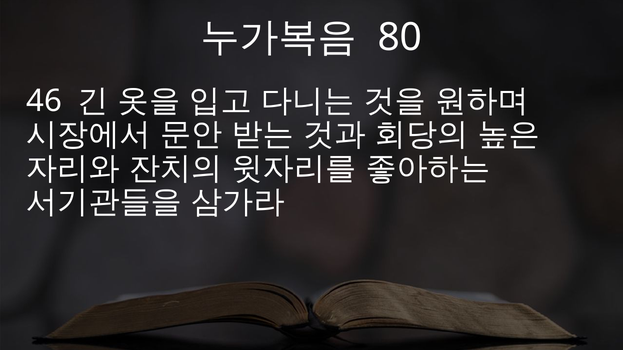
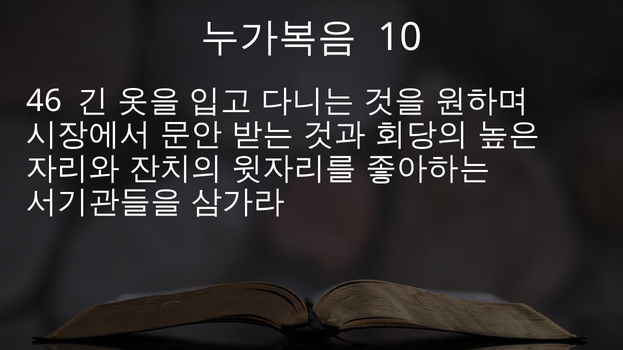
80: 80 -> 10 (400, 38)
